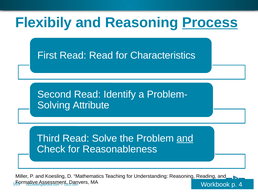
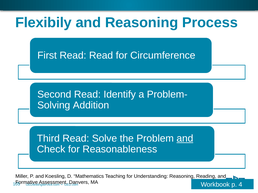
Process underline: present -> none (210, 23)
Characteristics: Characteristics -> Circumference (163, 55)
Attribute: Attribute -> Addition (91, 105)
